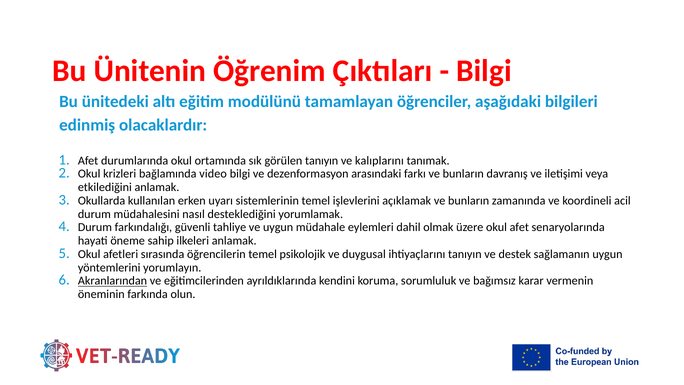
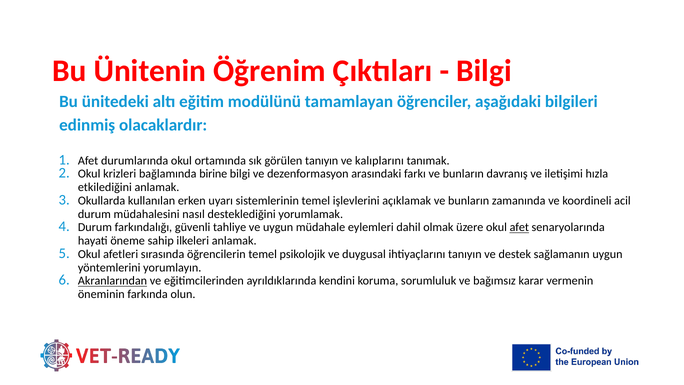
video: video -> birine (213, 174)
veya: veya -> hızla (597, 174)
afet underline: none -> present (519, 227)
